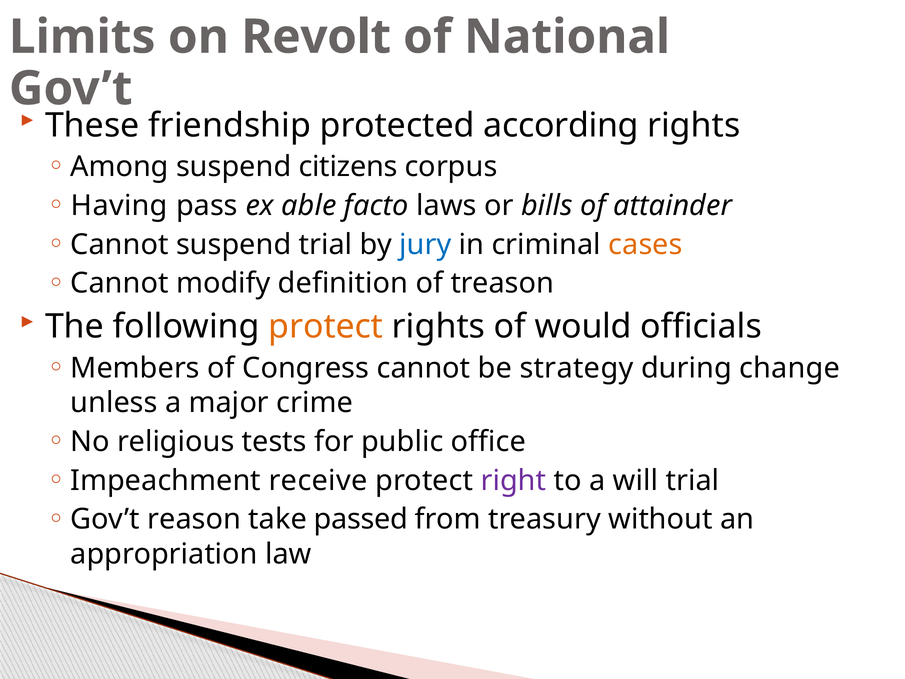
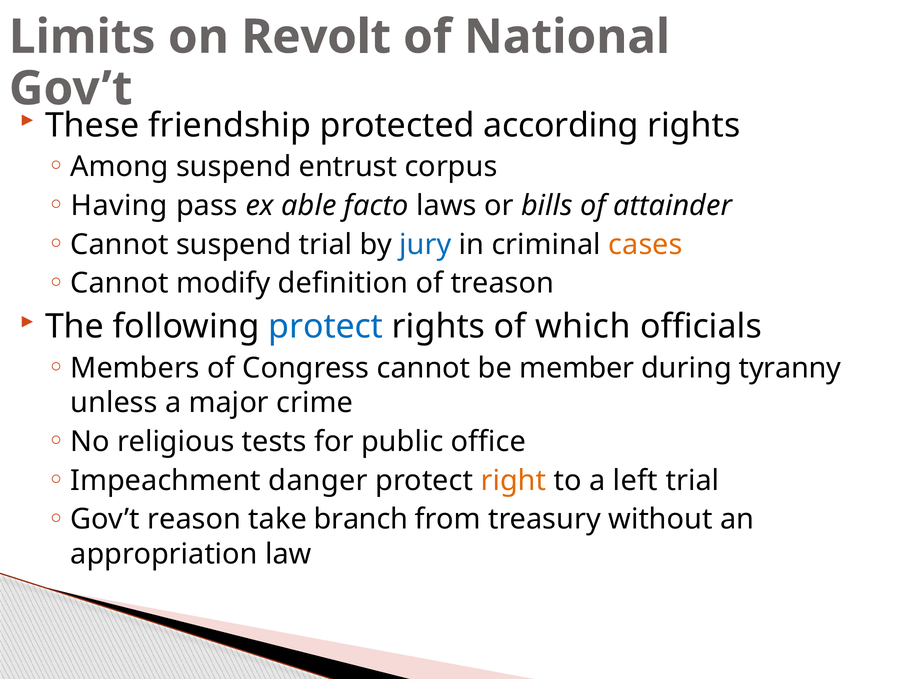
citizens: citizens -> entrust (348, 167)
protect colour: orange -> blue (326, 326)
would: would -> which (583, 326)
strategy: strategy -> member (577, 368)
change: change -> tyranny (790, 368)
receive: receive -> danger (318, 480)
right colour: purple -> orange (513, 480)
will: will -> left (635, 480)
passed: passed -> branch (361, 519)
